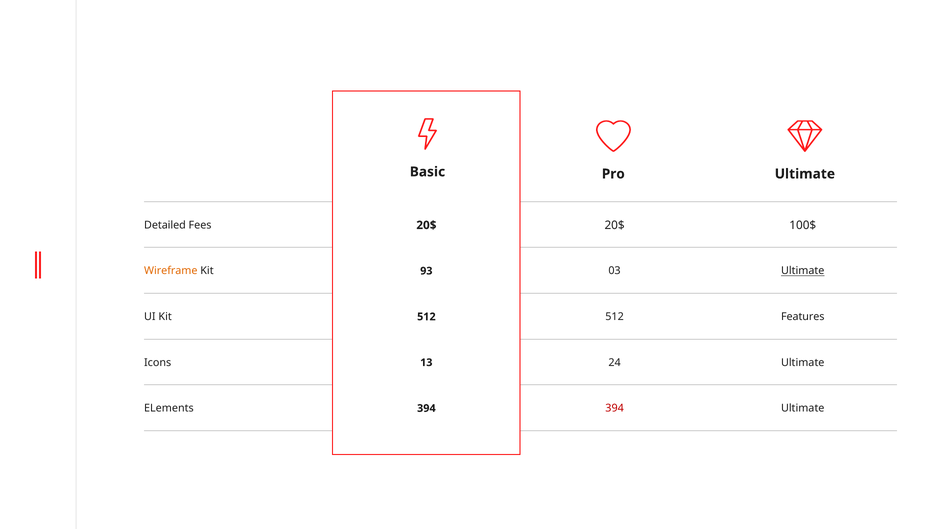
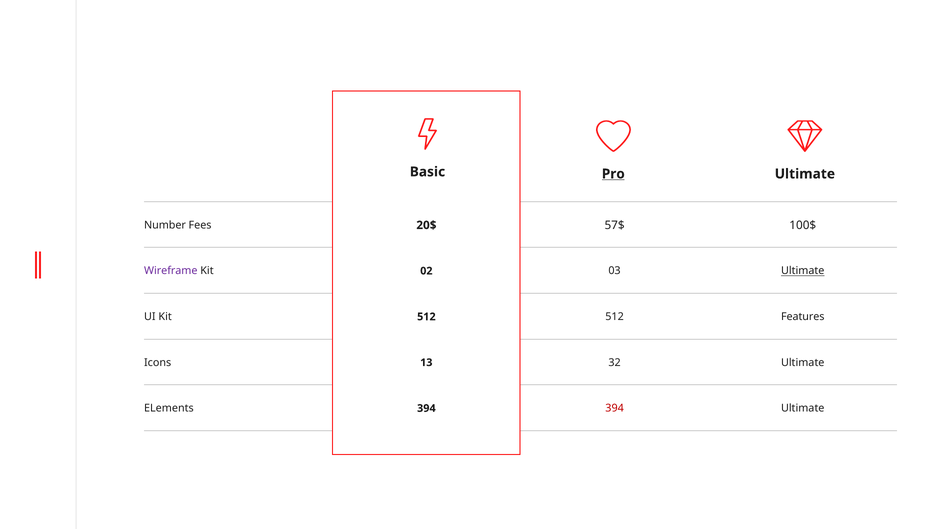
Pro underline: none -> present (613, 174)
Detailed: Detailed -> Number (165, 225)
20$ 20$: 20$ -> 57$ (615, 225)
Wireframe colour: orange -> purple (171, 271)
93: 93 -> 02 (426, 271)
24: 24 -> 32 (615, 363)
